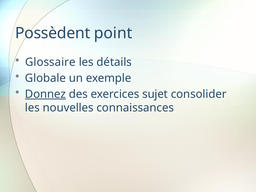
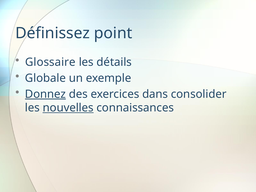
Possèdent: Possèdent -> Définissez (53, 33)
sujet: sujet -> dans (155, 94)
nouvelles underline: none -> present (68, 108)
